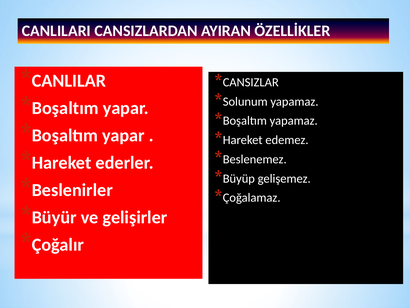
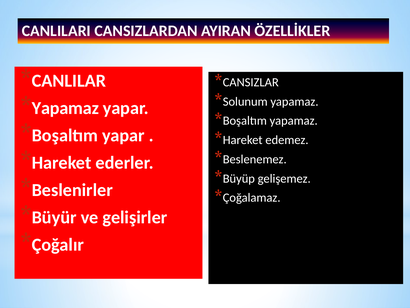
Boşaltım: Boşaltım -> Yapamaz (65, 108)
